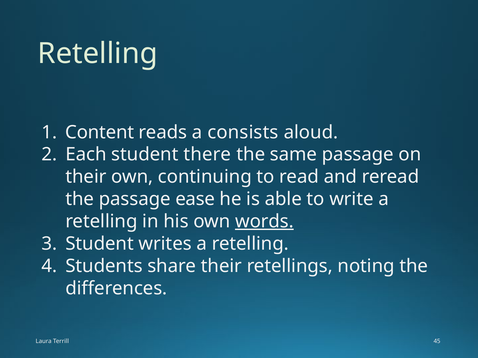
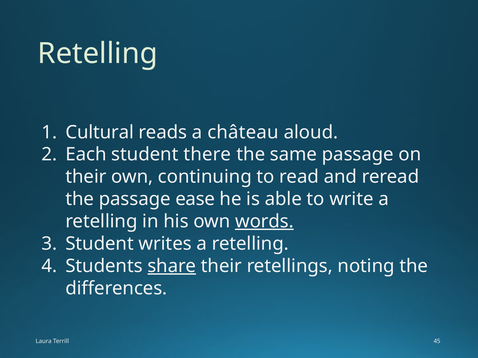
Content: Content -> Cultural (100, 132)
consists: consists -> château (243, 132)
share underline: none -> present (172, 266)
